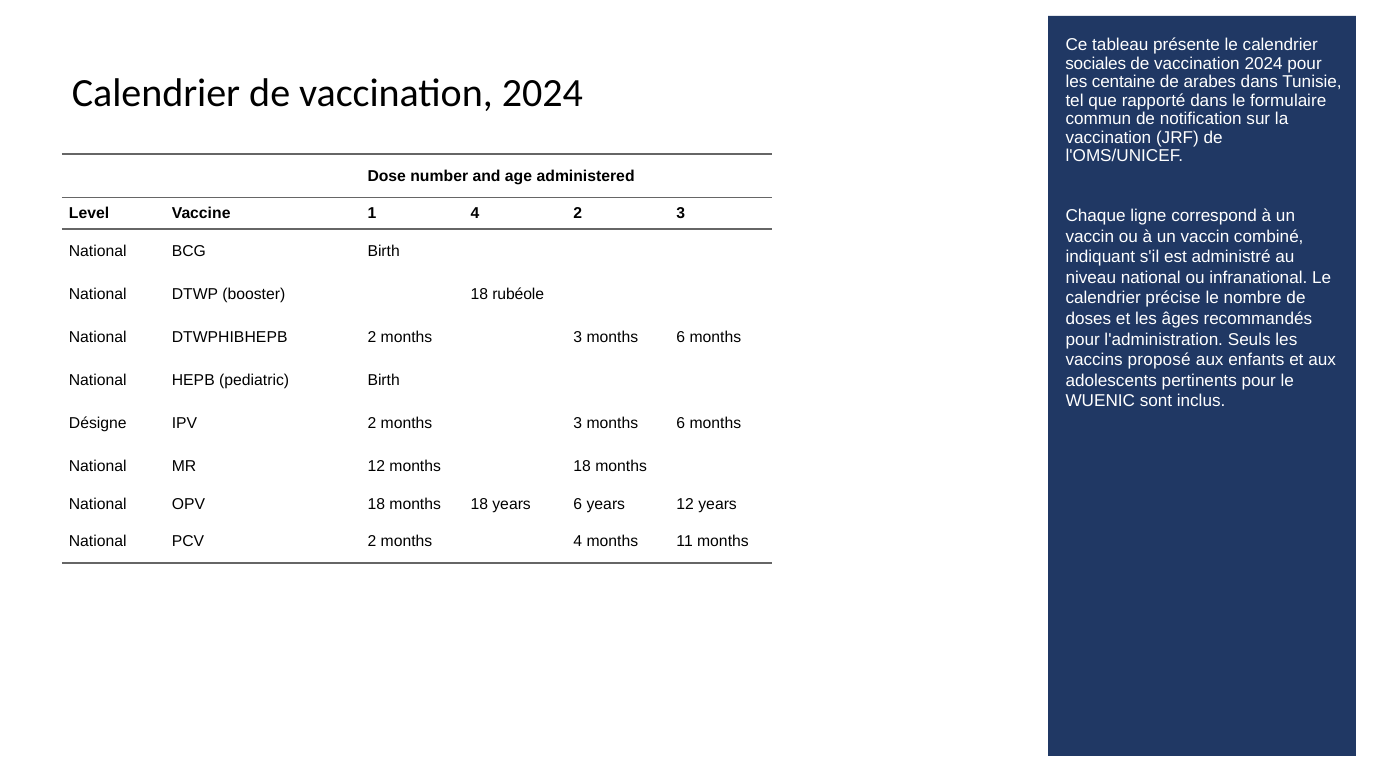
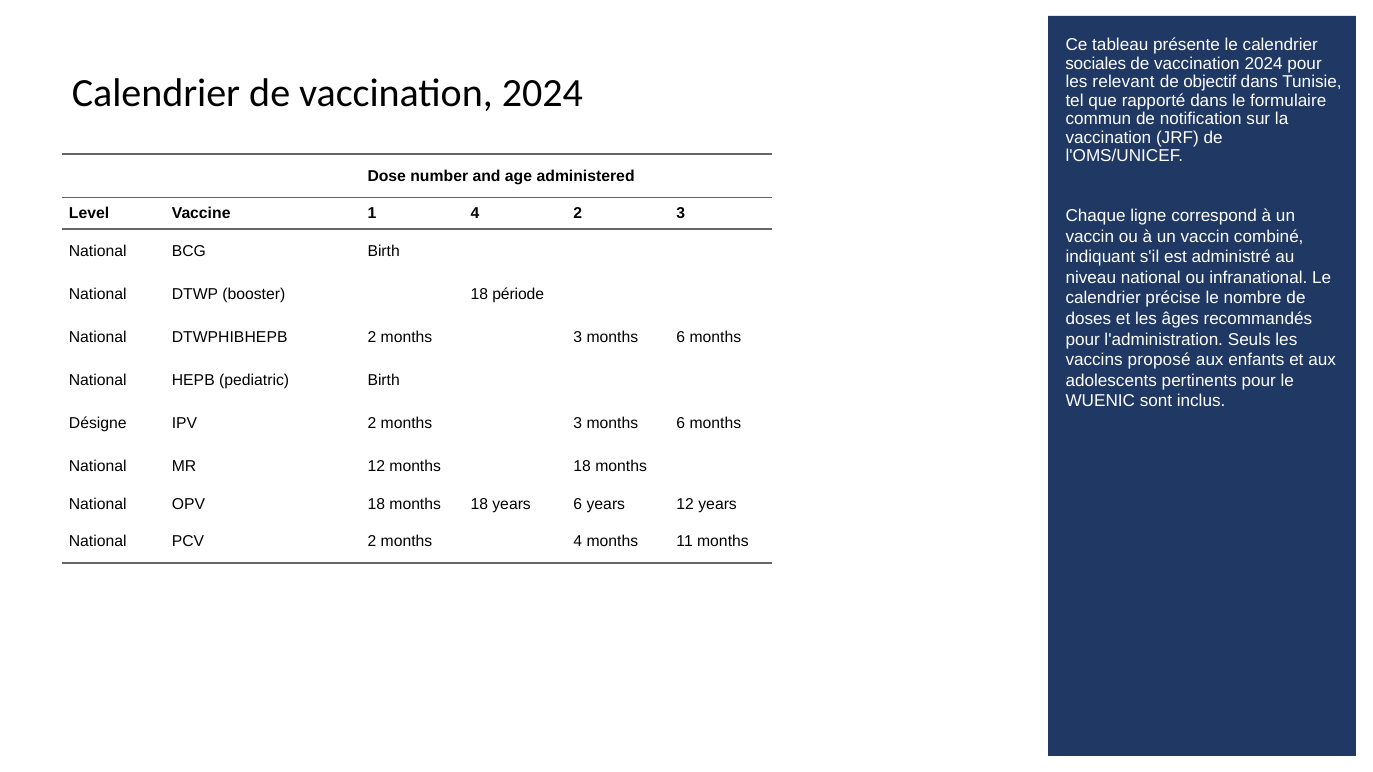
centaine: centaine -> relevant (1124, 82)
arabes: arabes -> objectif (1210, 82)
rubéole: rubéole -> période (518, 294)
